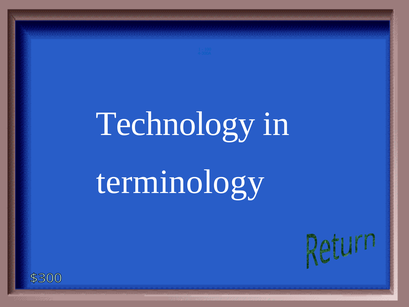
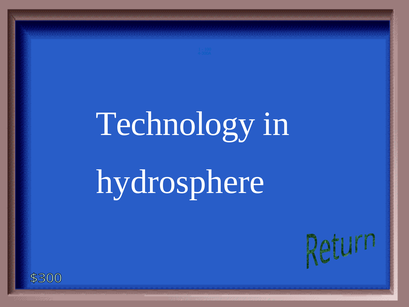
terminology: terminology -> hydrosphere (180, 182)
